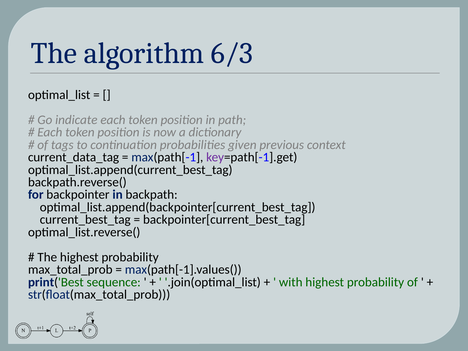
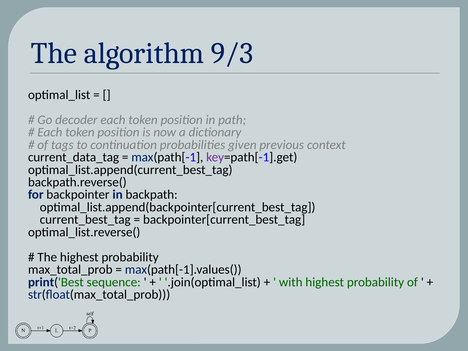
6/3: 6/3 -> 9/3 (232, 53)
indicate: indicate -> decoder (76, 120)
